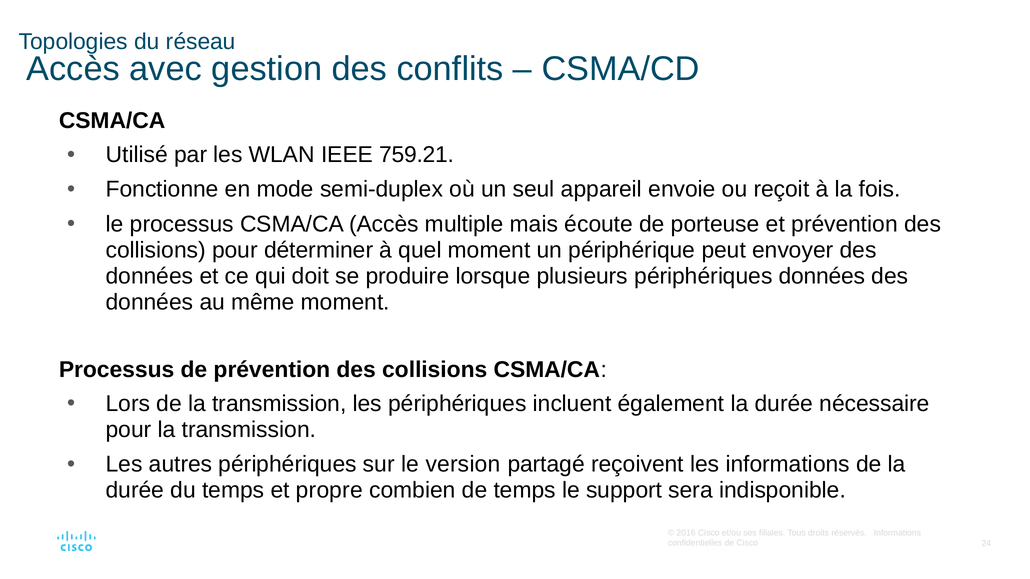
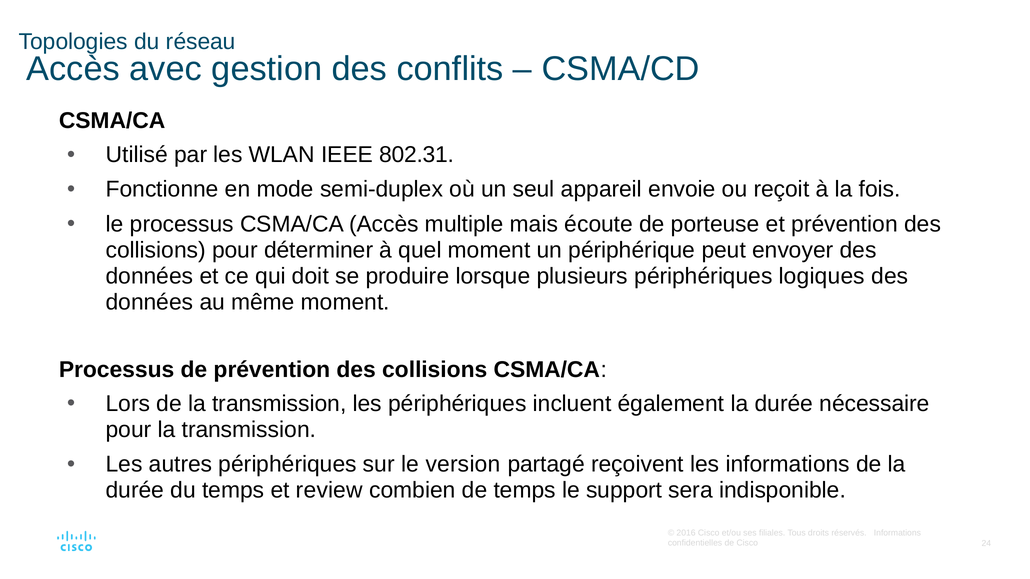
759.21: 759.21 -> 802.31 (417, 155)
périphériques données: données -> logiques (822, 276)
propre: propre -> review (329, 491)
